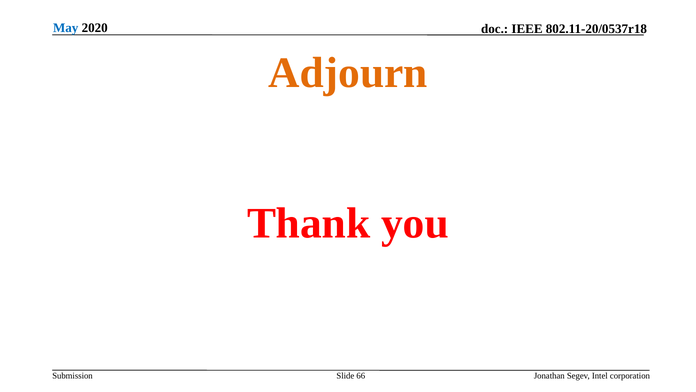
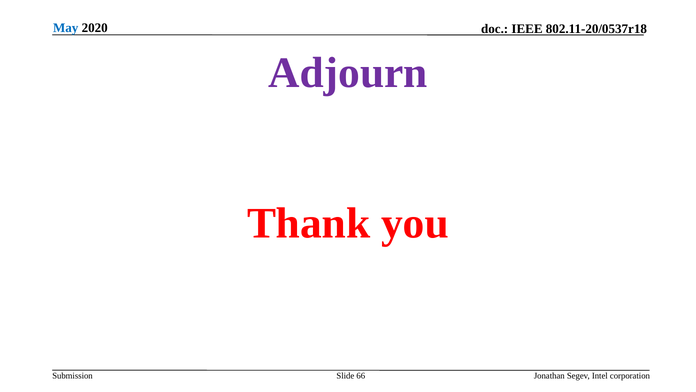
Adjourn colour: orange -> purple (348, 73)
